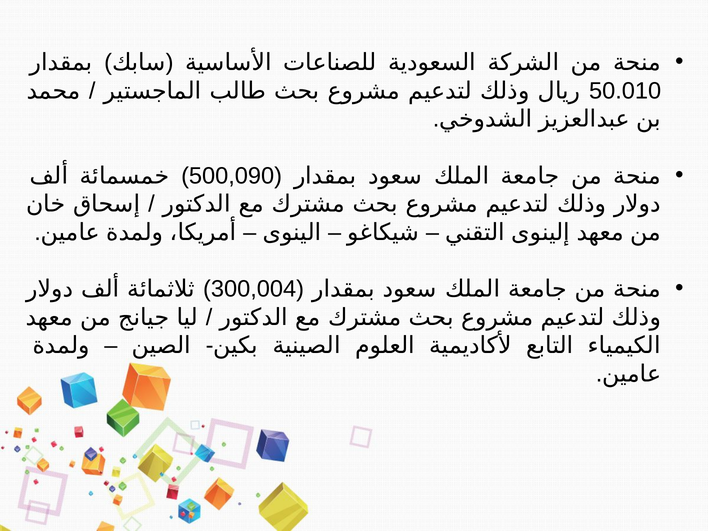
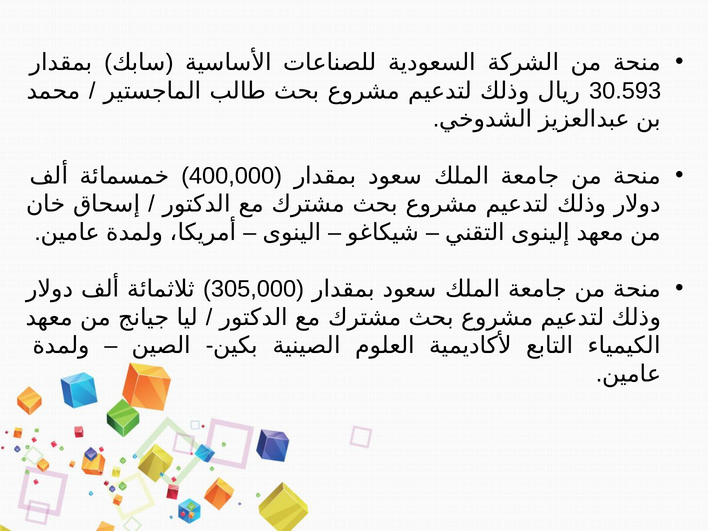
50.010: 50.010 -> 30.593 (625, 91)
500,090: 500,090 -> 400,000 (232, 176)
300,004: 300,004 -> 305,000 (254, 289)
